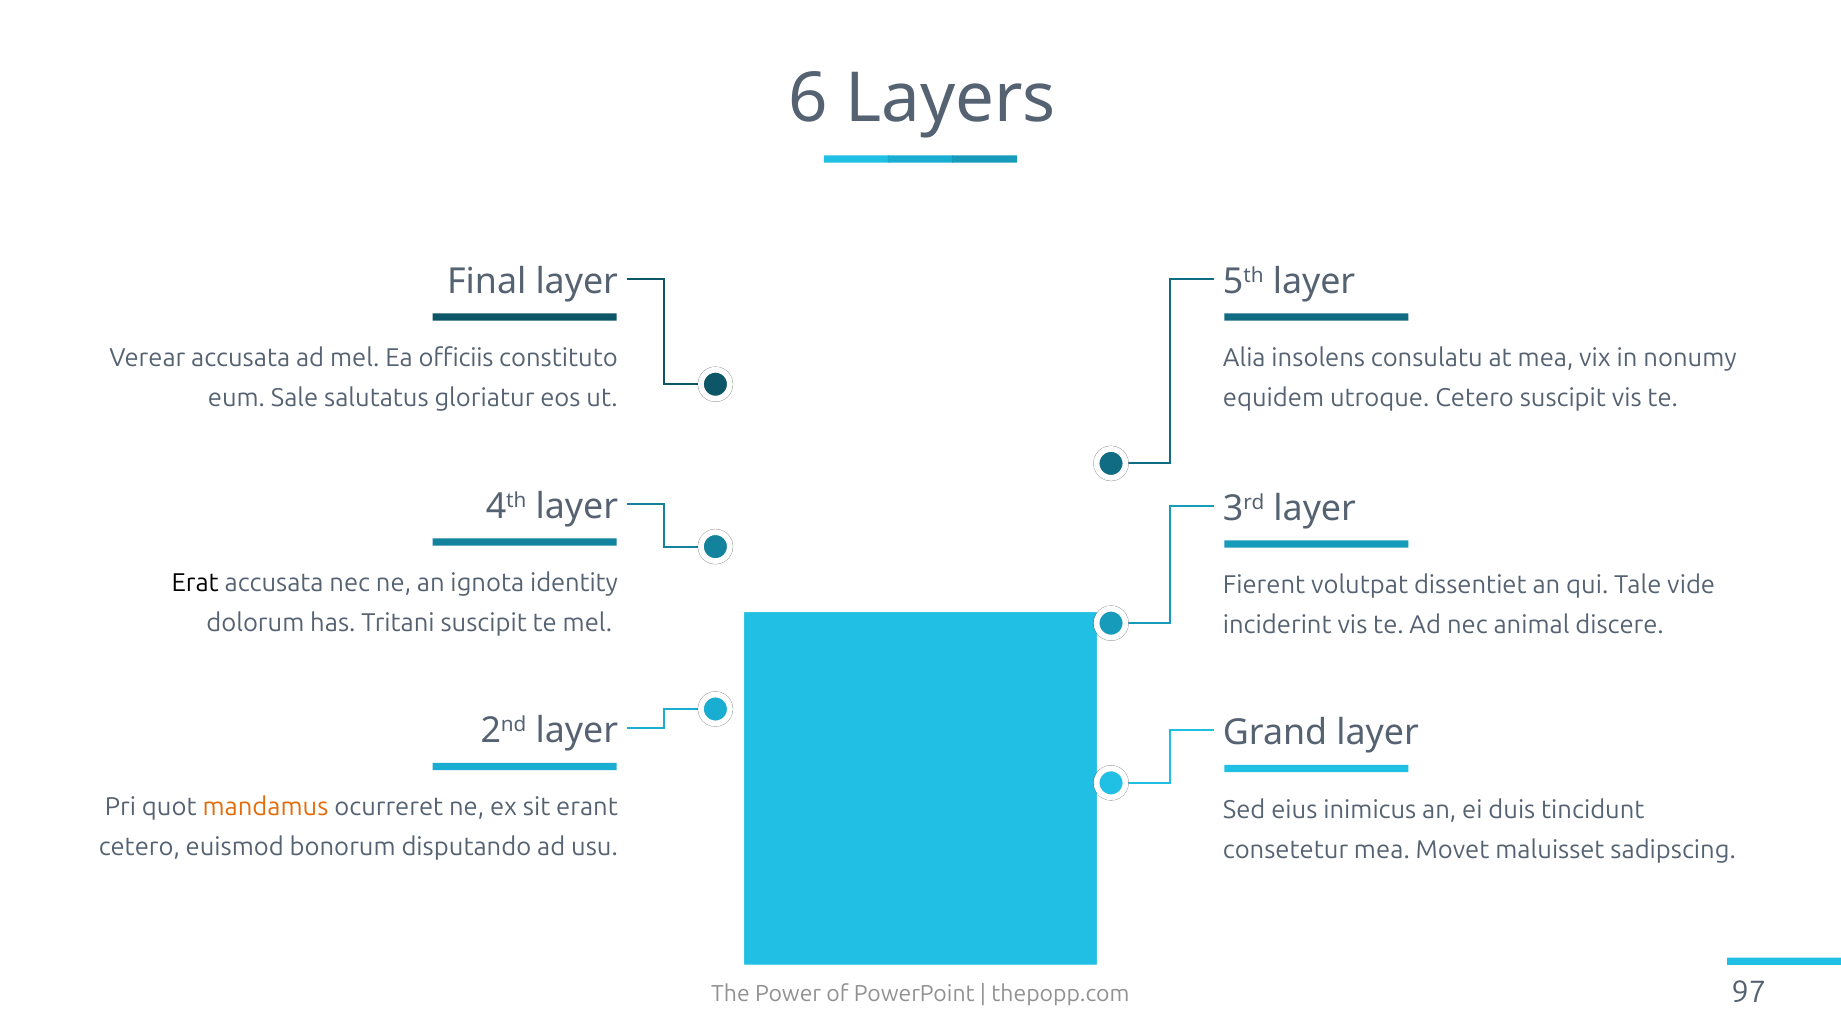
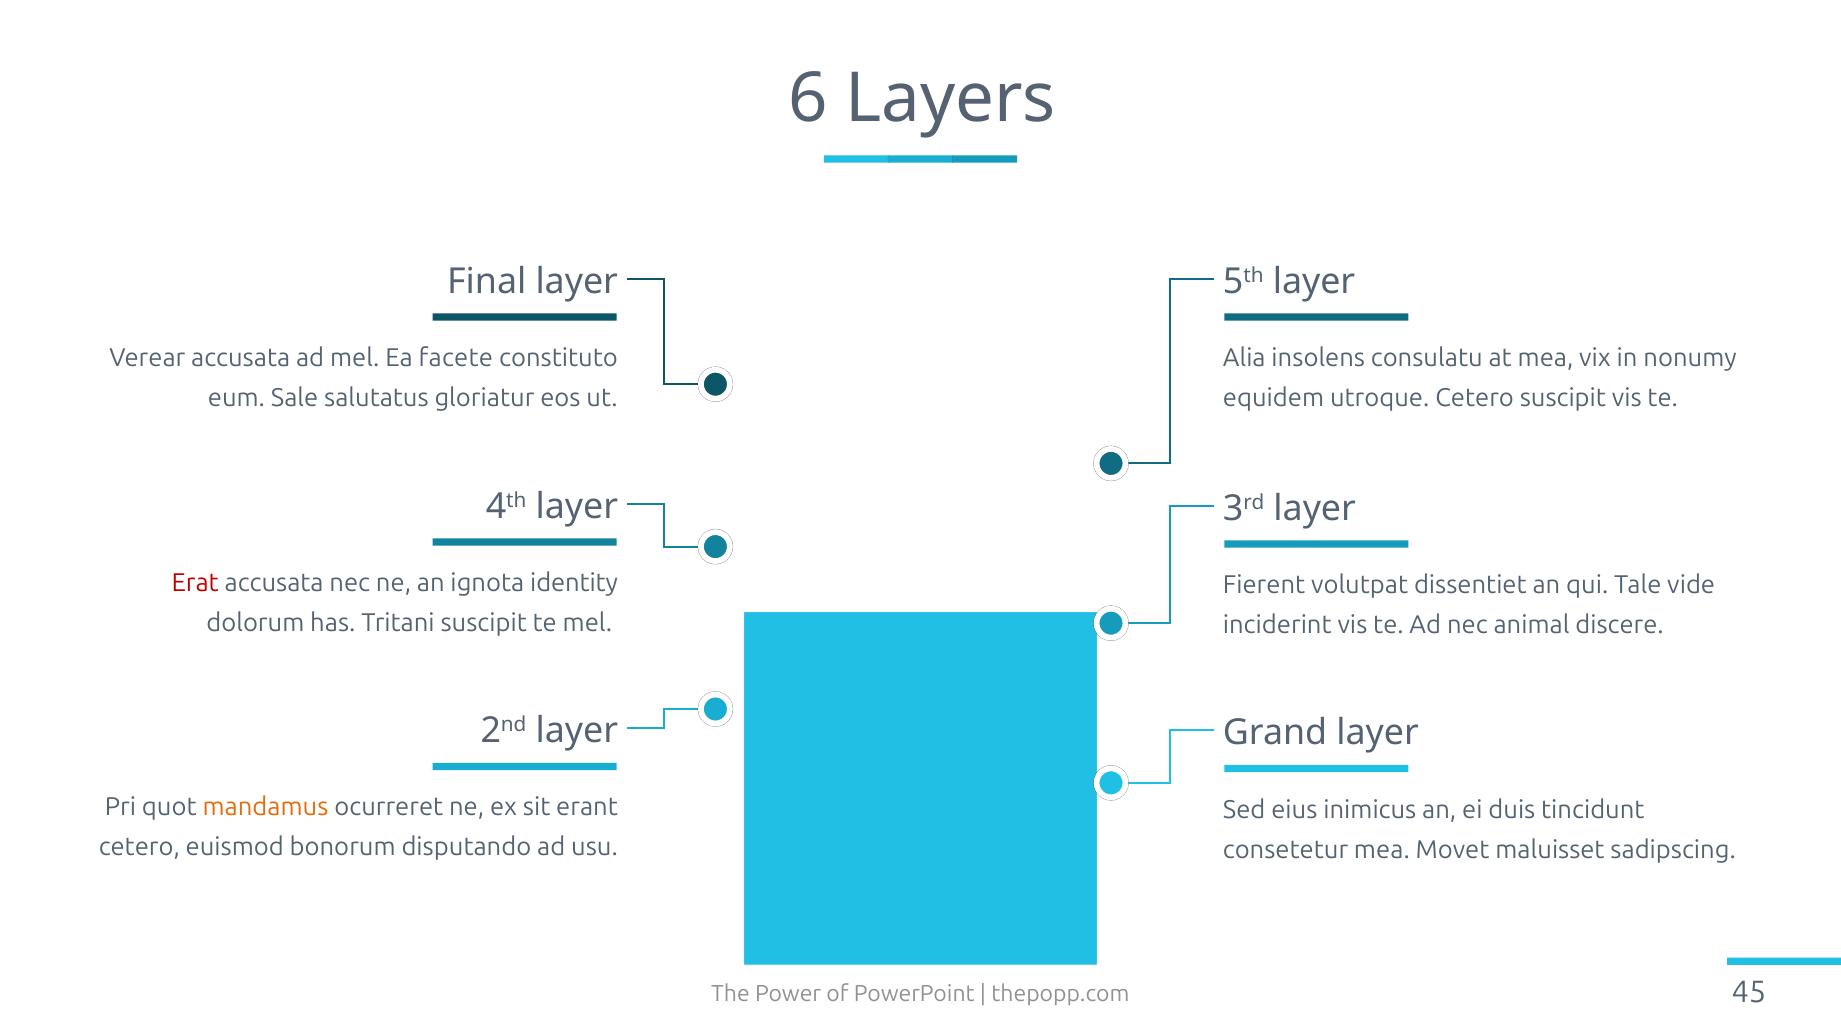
officiis: officiis -> facete (456, 358)
Erat colour: black -> red (195, 583)
97: 97 -> 45 (1749, 993)
